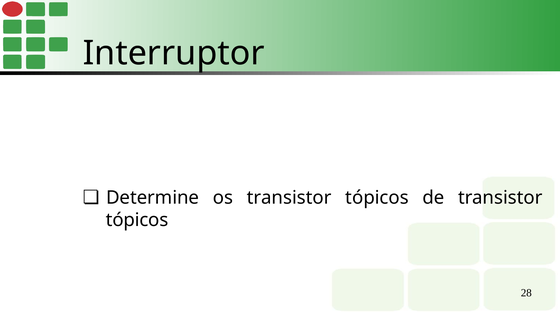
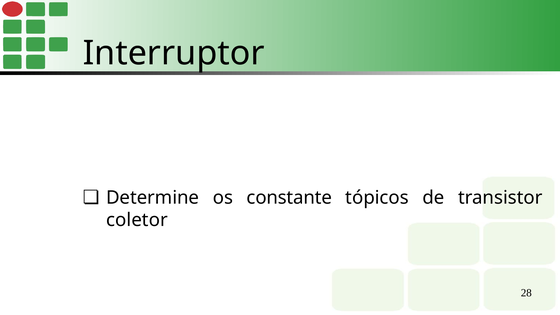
os transistor: transistor -> constante (289, 198)
tópicos: tópicos -> coletor (137, 220)
